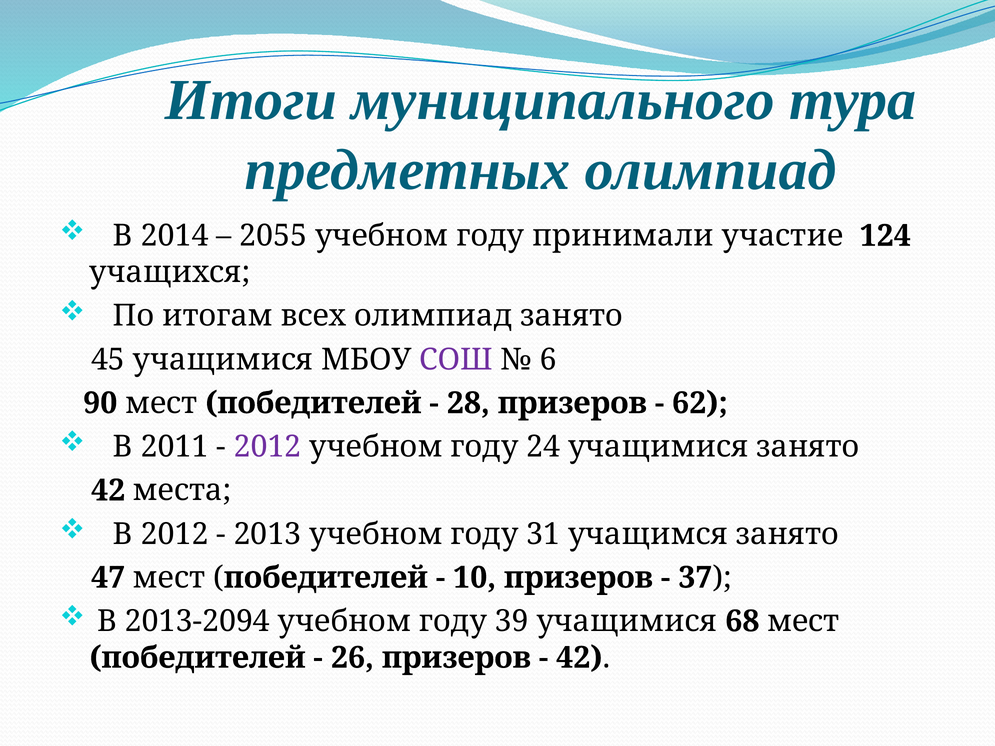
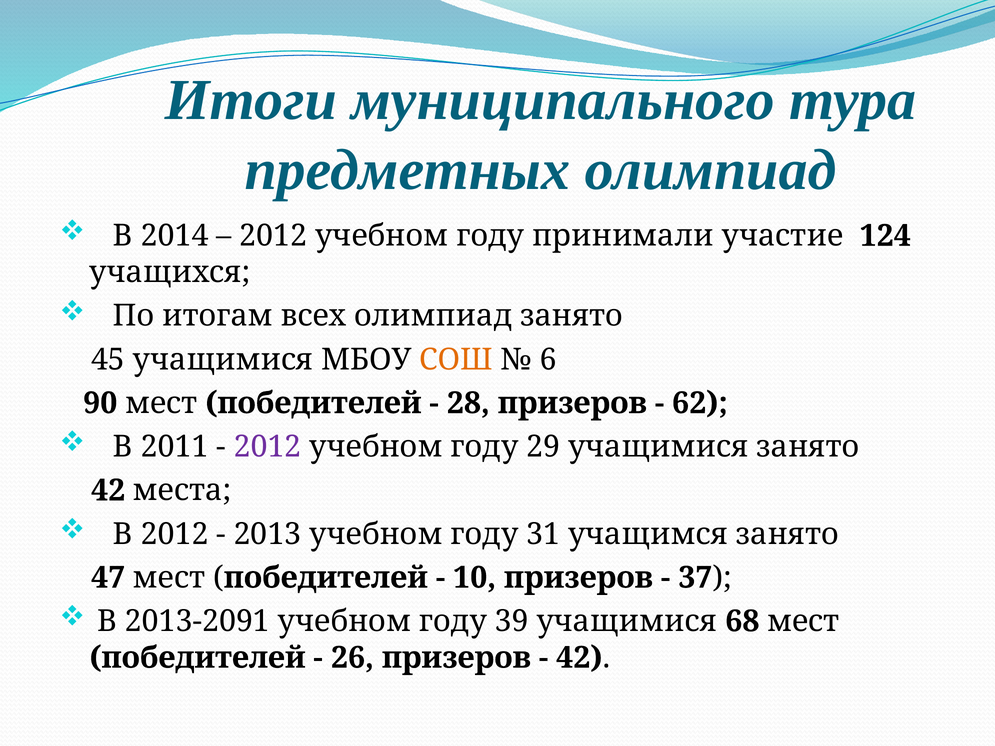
2055: 2055 -> 2012 (273, 236)
СОШ colour: purple -> orange (456, 360)
24: 24 -> 29 (543, 447)
2013-2094: 2013-2094 -> 2013-2091 (197, 621)
